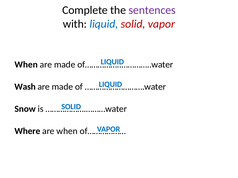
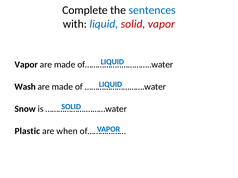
sentences colour: purple -> blue (152, 10)
When: When -> Vapor (26, 65)
Where: Where -> Plastic (27, 131)
